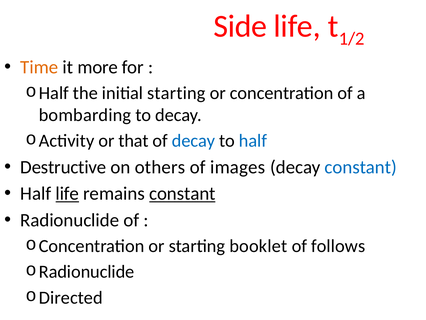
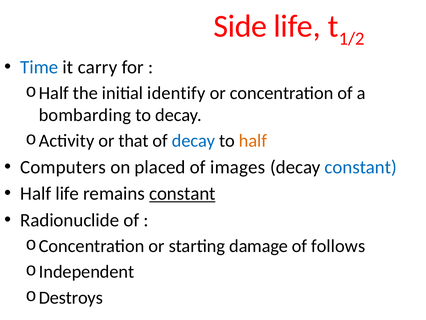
Time colour: orange -> blue (39, 67)
more: more -> carry (97, 67)
initial starting: starting -> identify (176, 93)
half colour: blue -> orange (253, 141)
Destructive: Destructive -> Computers (63, 167)
others: others -> placed (160, 167)
life underline: present -> none (67, 193)
booklet: booklet -> damage (259, 246)
Radionuclide: Radionuclide -> Independent (87, 271)
Directed: Directed -> Destroys (71, 297)
